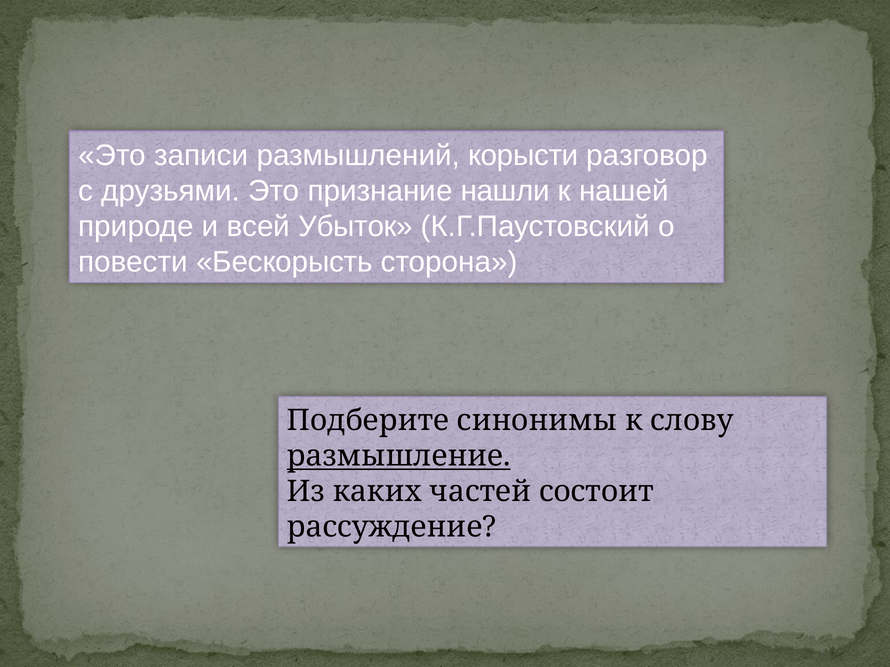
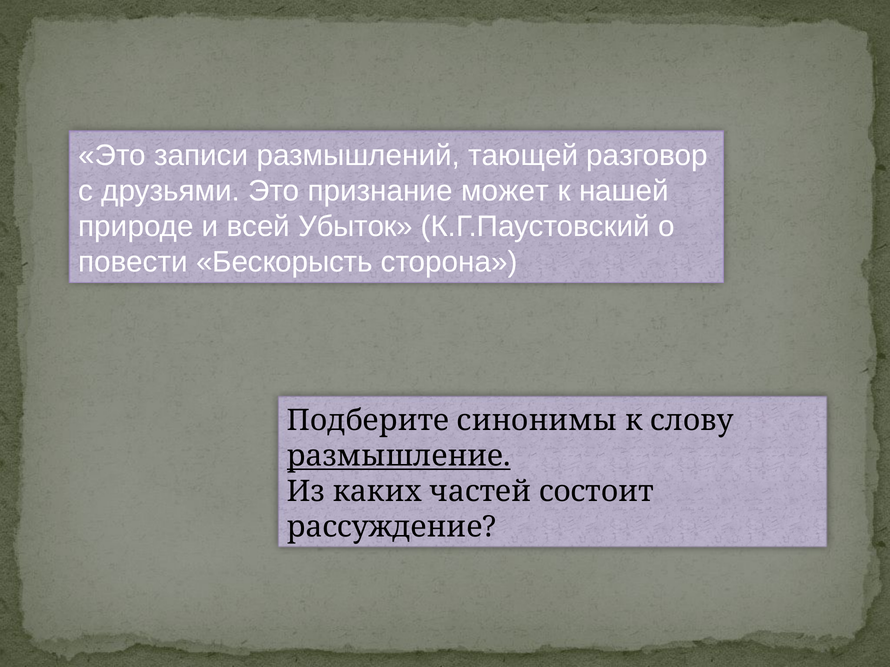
корысти: корысти -> тающей (523, 155)
нашли: нашли -> может (505, 191)
